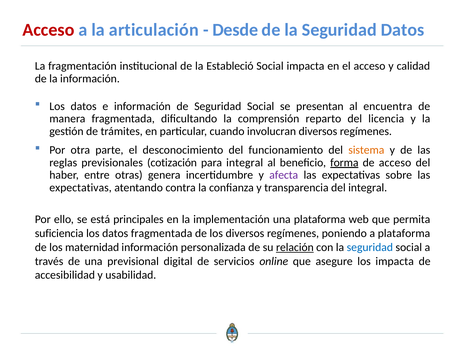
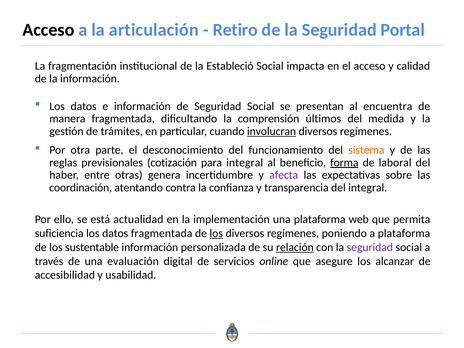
Acceso colour: red -> black (48, 30)
Desde: Desde -> Retiro (235, 30)
Seguridad Datos: Datos -> Portal (403, 30)
reparto: reparto -> últimos (323, 119)
licencia: licencia -> medida (386, 119)
involucran underline: none -> present (272, 131)
de acceso: acceso -> laboral (395, 163)
expectativas: expectativas -> coordinación (81, 188)
principales: principales -> actualidad (138, 219)
los underline: none -> present (216, 233)
maternidad: maternidad -> sustentable (92, 247)
seguridad colour: blue -> purple (370, 247)
previsional: previsional -> evaluación (133, 261)
los impacta: impacta -> alcanzar (395, 261)
